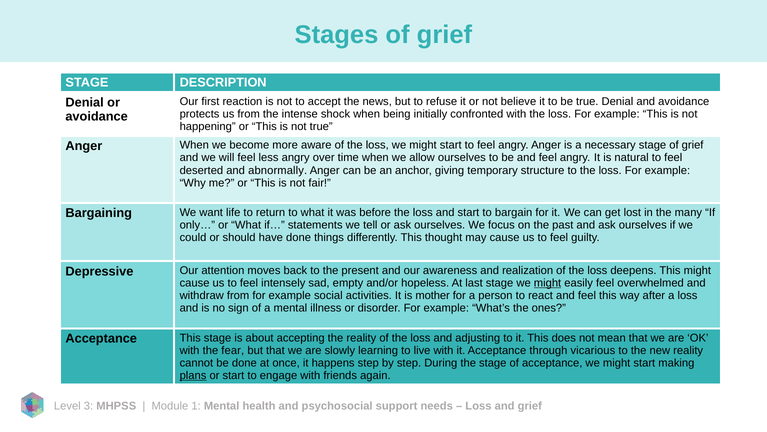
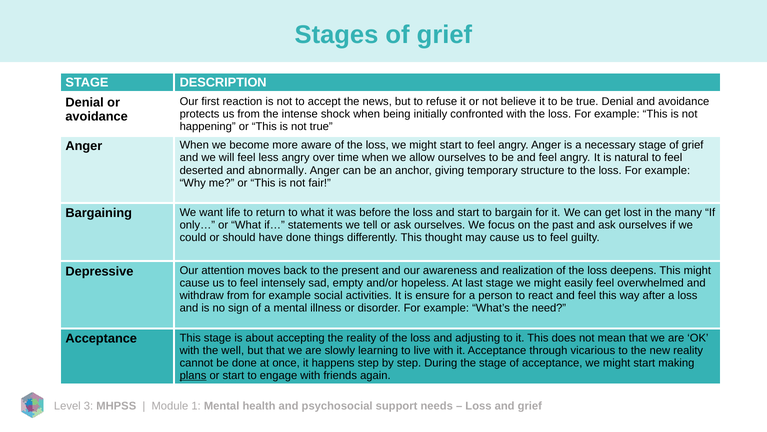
might underline: present -> none (548, 283)
mother: mother -> ensure (433, 295)
ones: ones -> need (549, 308)
fear: fear -> well (233, 350)
